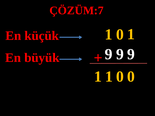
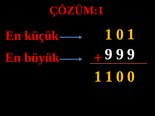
ÇÖZÜM:7: ÇÖZÜM:7 -> ÇÖZÜM:1 (77, 11)
